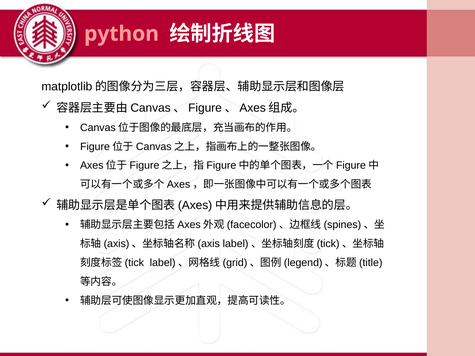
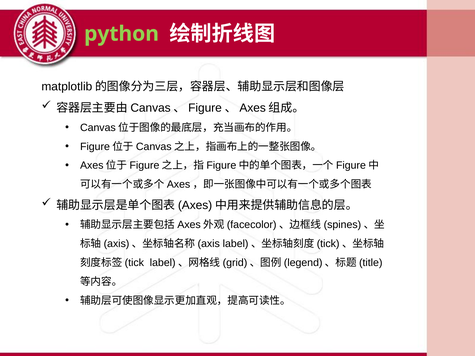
python colour: pink -> light green (122, 34)
